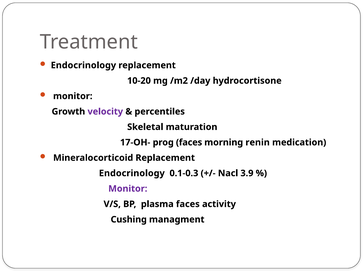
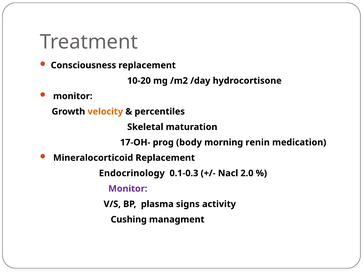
Endocrinology: Endocrinology -> Consciousness (83, 65)
velocity colour: purple -> orange (105, 112)
prog faces: faces -> body (189, 143)
3.9: 3.9 -> 2.0 (247, 173)
plasma faces: faces -> signs (188, 204)
